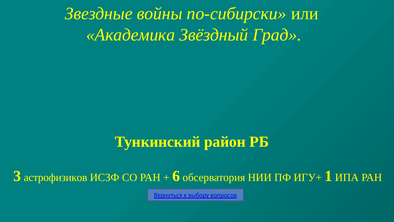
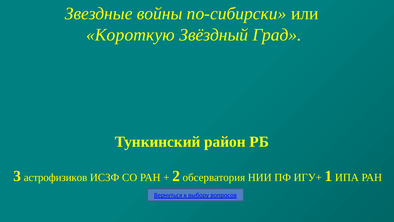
Академика: Академика -> Короткую (130, 35)
6: 6 -> 2 (176, 176)
